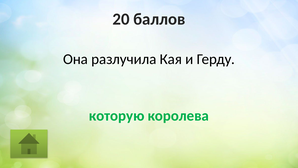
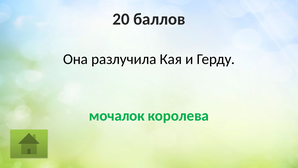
которую: которую -> мочалок (117, 116)
